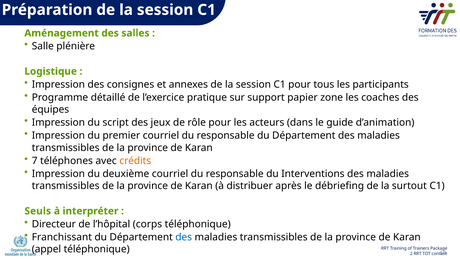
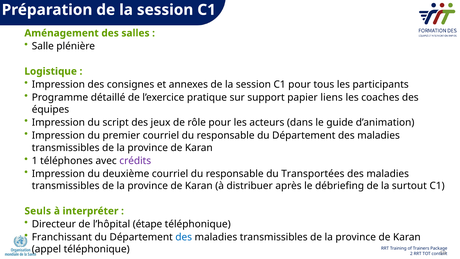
zone: zone -> liens (332, 97)
7: 7 -> 1 (35, 161)
crédits colour: orange -> purple (135, 161)
Interventions: Interventions -> Transportées (313, 174)
corps: corps -> étape (147, 224)
